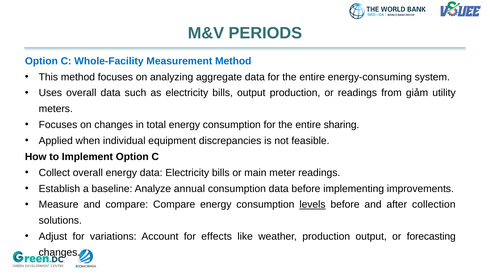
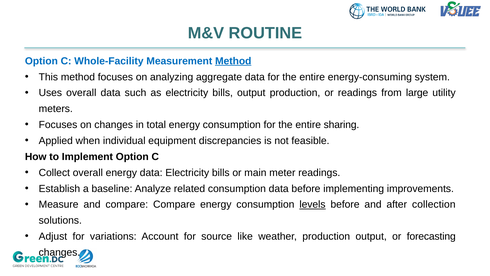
PERIODS: PERIODS -> ROUTINE (265, 33)
Method underline: none -> present (233, 61)
giảm: giảm -> large (417, 93)
annual: annual -> related (190, 188)
effects: effects -> source (217, 236)
